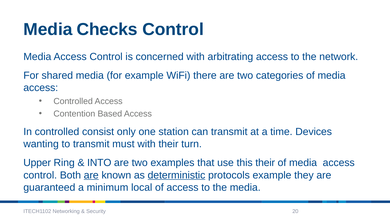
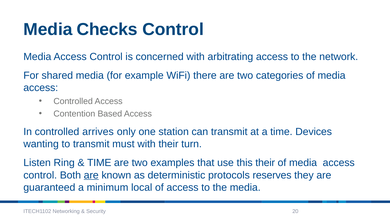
consist: consist -> arrives (98, 132)
Upper: Upper -> Listen (37, 163)
INTO: INTO -> TIME (99, 163)
deterministic underline: present -> none (176, 175)
protocols example: example -> reserves (272, 175)
